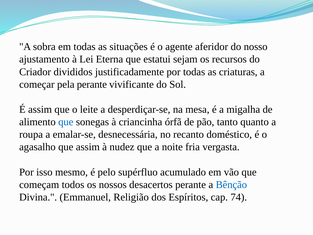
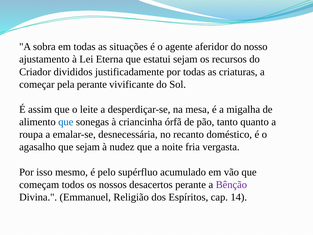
que assim: assim -> sejam (88, 147)
Bênção colour: blue -> purple (231, 184)
74: 74 -> 14 (239, 197)
